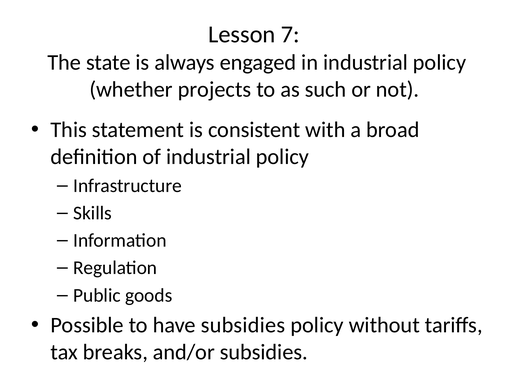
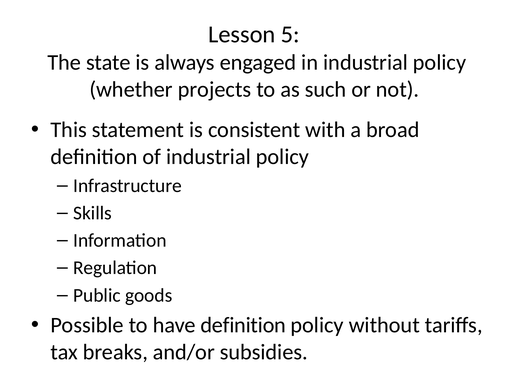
7: 7 -> 5 (290, 35)
have subsidies: subsidies -> definition (243, 325)
